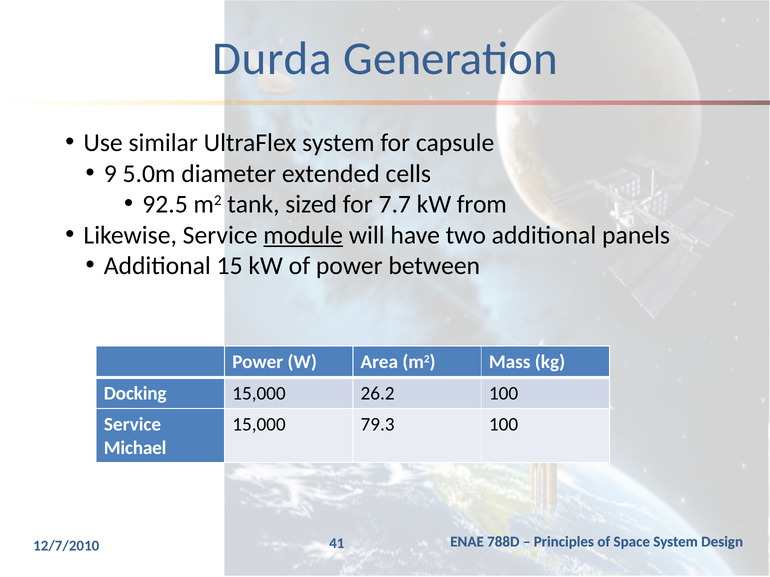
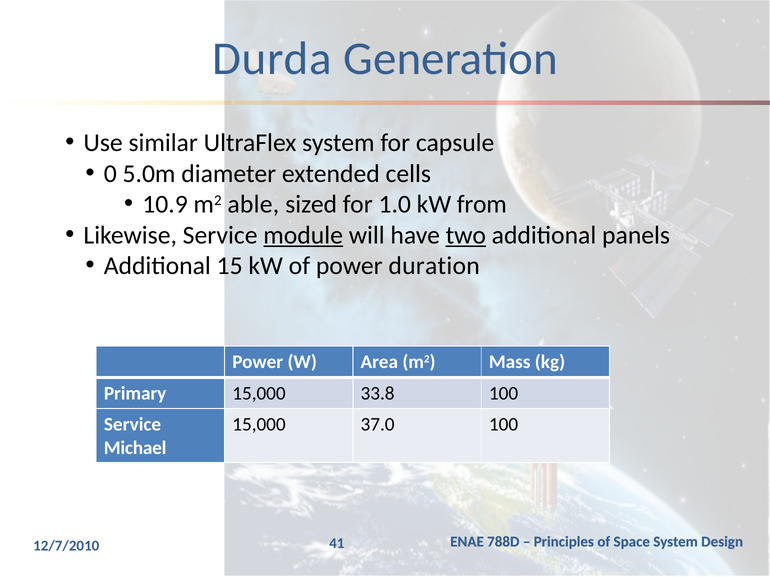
9: 9 -> 0 (110, 174)
92.5: 92.5 -> 10.9 (165, 204)
tank: tank -> able (253, 204)
7.7: 7.7 -> 1.0 (395, 204)
two underline: none -> present (466, 235)
between: between -> duration (434, 266)
Docking: Docking -> Primary (135, 394)
26.2: 26.2 -> 33.8 (378, 394)
79.3: 79.3 -> 37.0 (378, 425)
